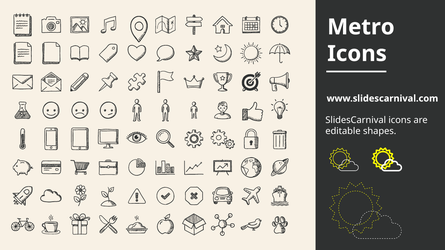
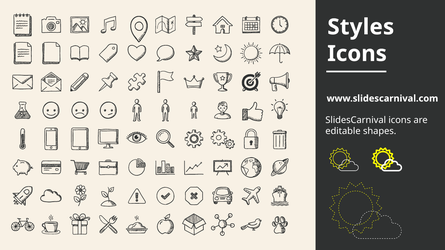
Metro: Metro -> Styles (361, 27)
